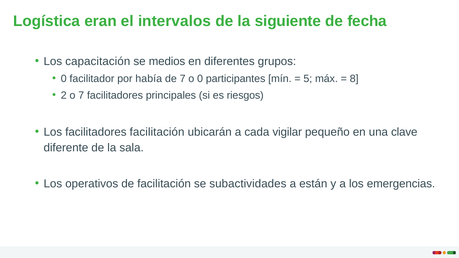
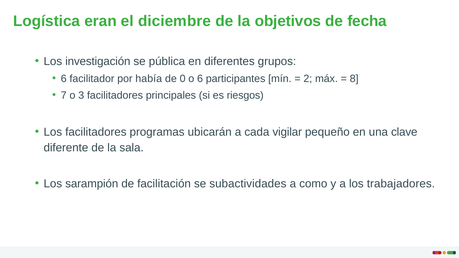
intervalos: intervalos -> diciembre (174, 21)
siguiente: siguiente -> objetivos (288, 21)
capacitación: capacitación -> investigación (98, 61)
medios: medios -> pública (167, 61)
0: 0 -> 6 (64, 79)
de 7: 7 -> 0 (183, 79)
o 0: 0 -> 6 (200, 79)
5: 5 -> 2 (308, 79)
2: 2 -> 7 (64, 95)
o 7: 7 -> 3 (81, 95)
facilitadores facilitación: facilitación -> programas (157, 132)
operativos: operativos -> sarampión (92, 184)
están: están -> como (313, 184)
emergencias: emergencias -> trabajadores (401, 184)
